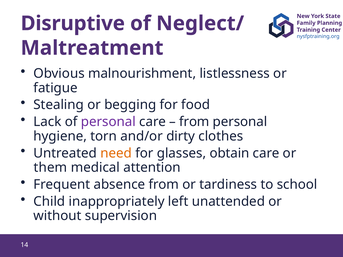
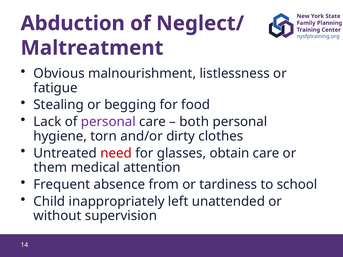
Disruptive: Disruptive -> Abduction (73, 23)
from: from -> both (194, 122)
need colour: orange -> red (116, 153)
